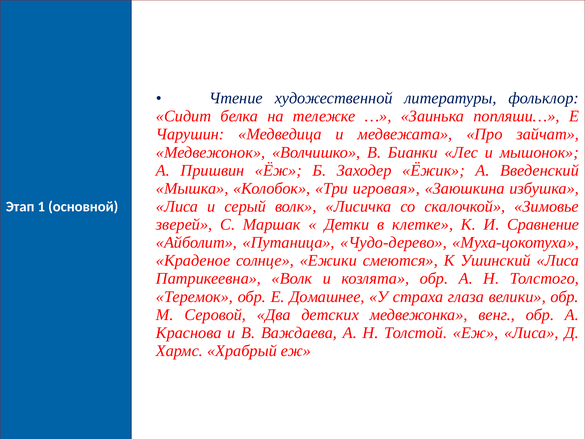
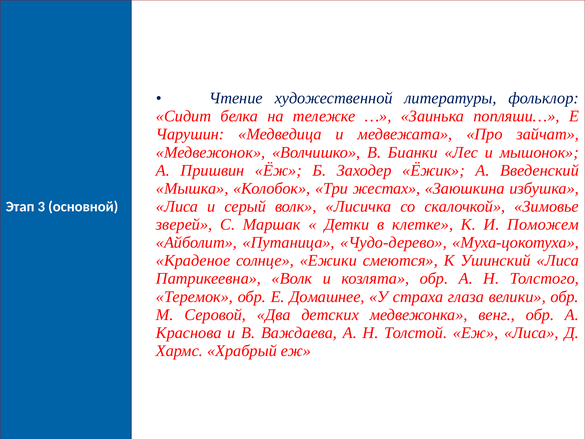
игровая: игровая -> жестах (387, 188)
1: 1 -> 3 (41, 207)
Сравнение: Сравнение -> Поможем (543, 224)
